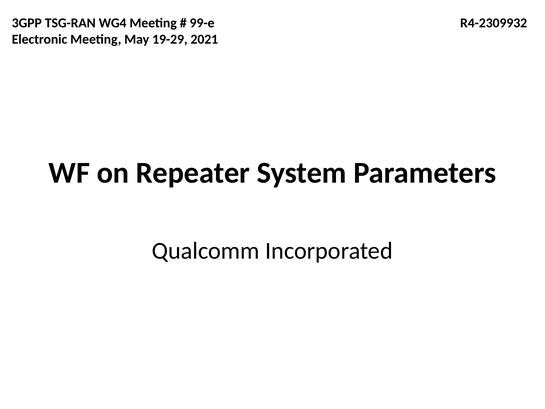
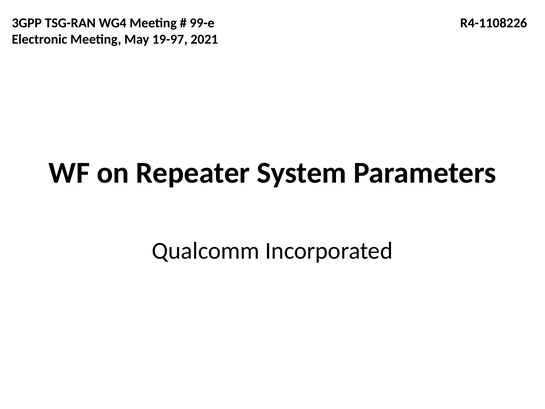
R4-2309932: R4-2309932 -> R4-1108226 (494, 23)
19-29: 19-29 -> 19-97 (170, 39)
